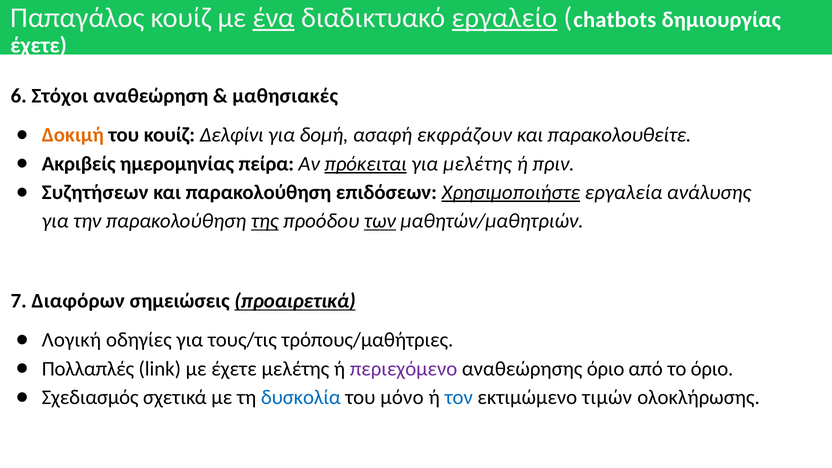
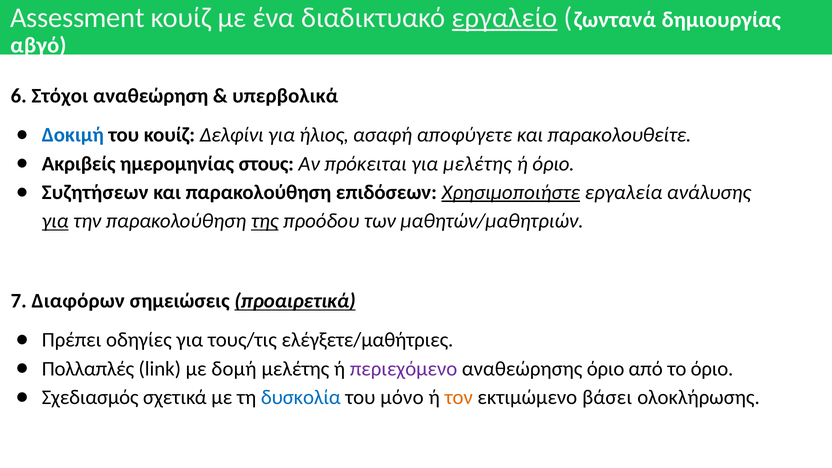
Παπαγάλος: Παπαγάλος -> Assessment (77, 18)
ένα underline: present -> none (274, 18)
chatbots: chatbots -> ζωντανά (615, 20)
έχετε: έχετε -> αβγό (38, 45)
μαθησιακές: μαθησιακές -> υπερβολικά (285, 96)
Δοκιμή colour: orange -> blue (73, 135)
δομή: δομή -> ήλιος (324, 135)
εκφράζουν: εκφράζουν -> αποφύγετε (464, 135)
πείρα: πείρα -> στους (266, 164)
πρόκειται underline: present -> none (366, 164)
ή πριν: πριν -> όριο (553, 164)
για underline: none -> present (55, 221)
των underline: present -> none (380, 221)
Λογική: Λογική -> Πρέπει (72, 340)
τρόπους/μαθήτριες: τρόπους/μαθήτριες -> ελέγξετε/μαθήτριες (367, 340)
με έχετε: έχετε -> δομή (234, 369)
τον colour: blue -> orange (459, 398)
τιμών: τιμών -> βάσει (607, 398)
